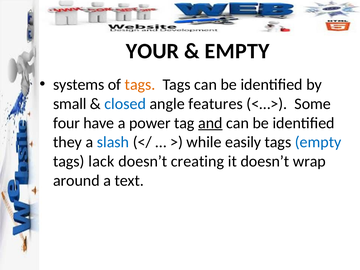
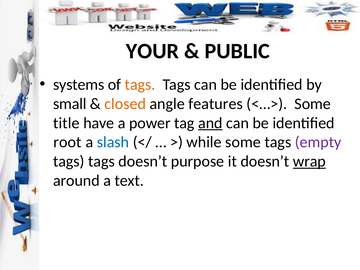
EMPTY: EMPTY -> PUBLIC (237, 51)
closed colour: blue -> orange (125, 104)
four: four -> title (66, 123)
they: they -> root (67, 142)
while easily: easily -> some (243, 142)
empty colour: blue -> purple (318, 142)
lack: lack -> tags (101, 161)
creating: creating -> purpose (198, 161)
wrap underline: none -> present (309, 161)
